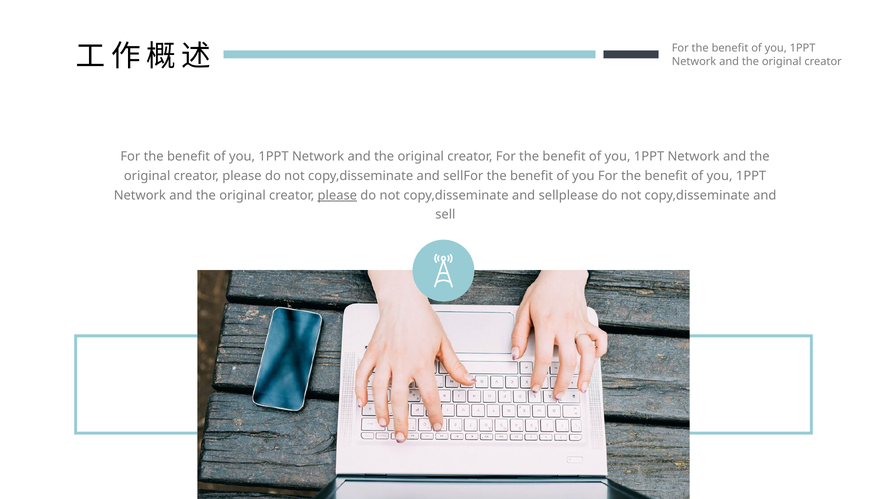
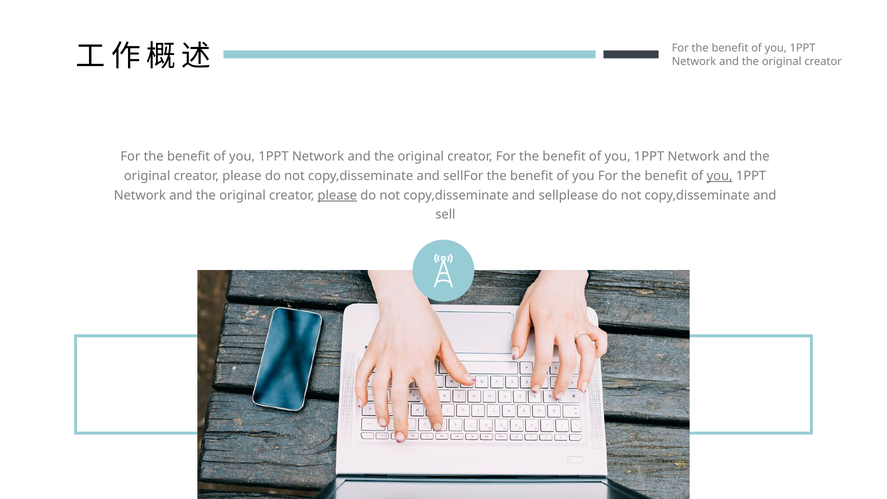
you underline: none -> present (720, 176)
